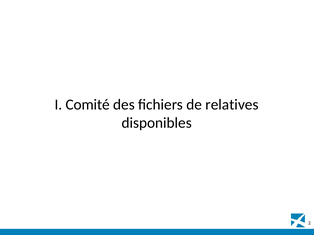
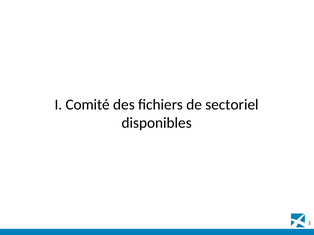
relatives: relatives -> sectoriel (232, 105)
